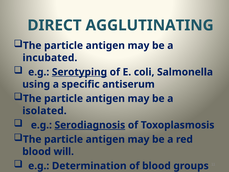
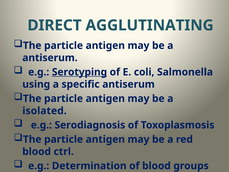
incubated: incubated -> antiserum (50, 58)
Serodiagnosis underline: present -> none (90, 125)
will: will -> ctrl (64, 151)
